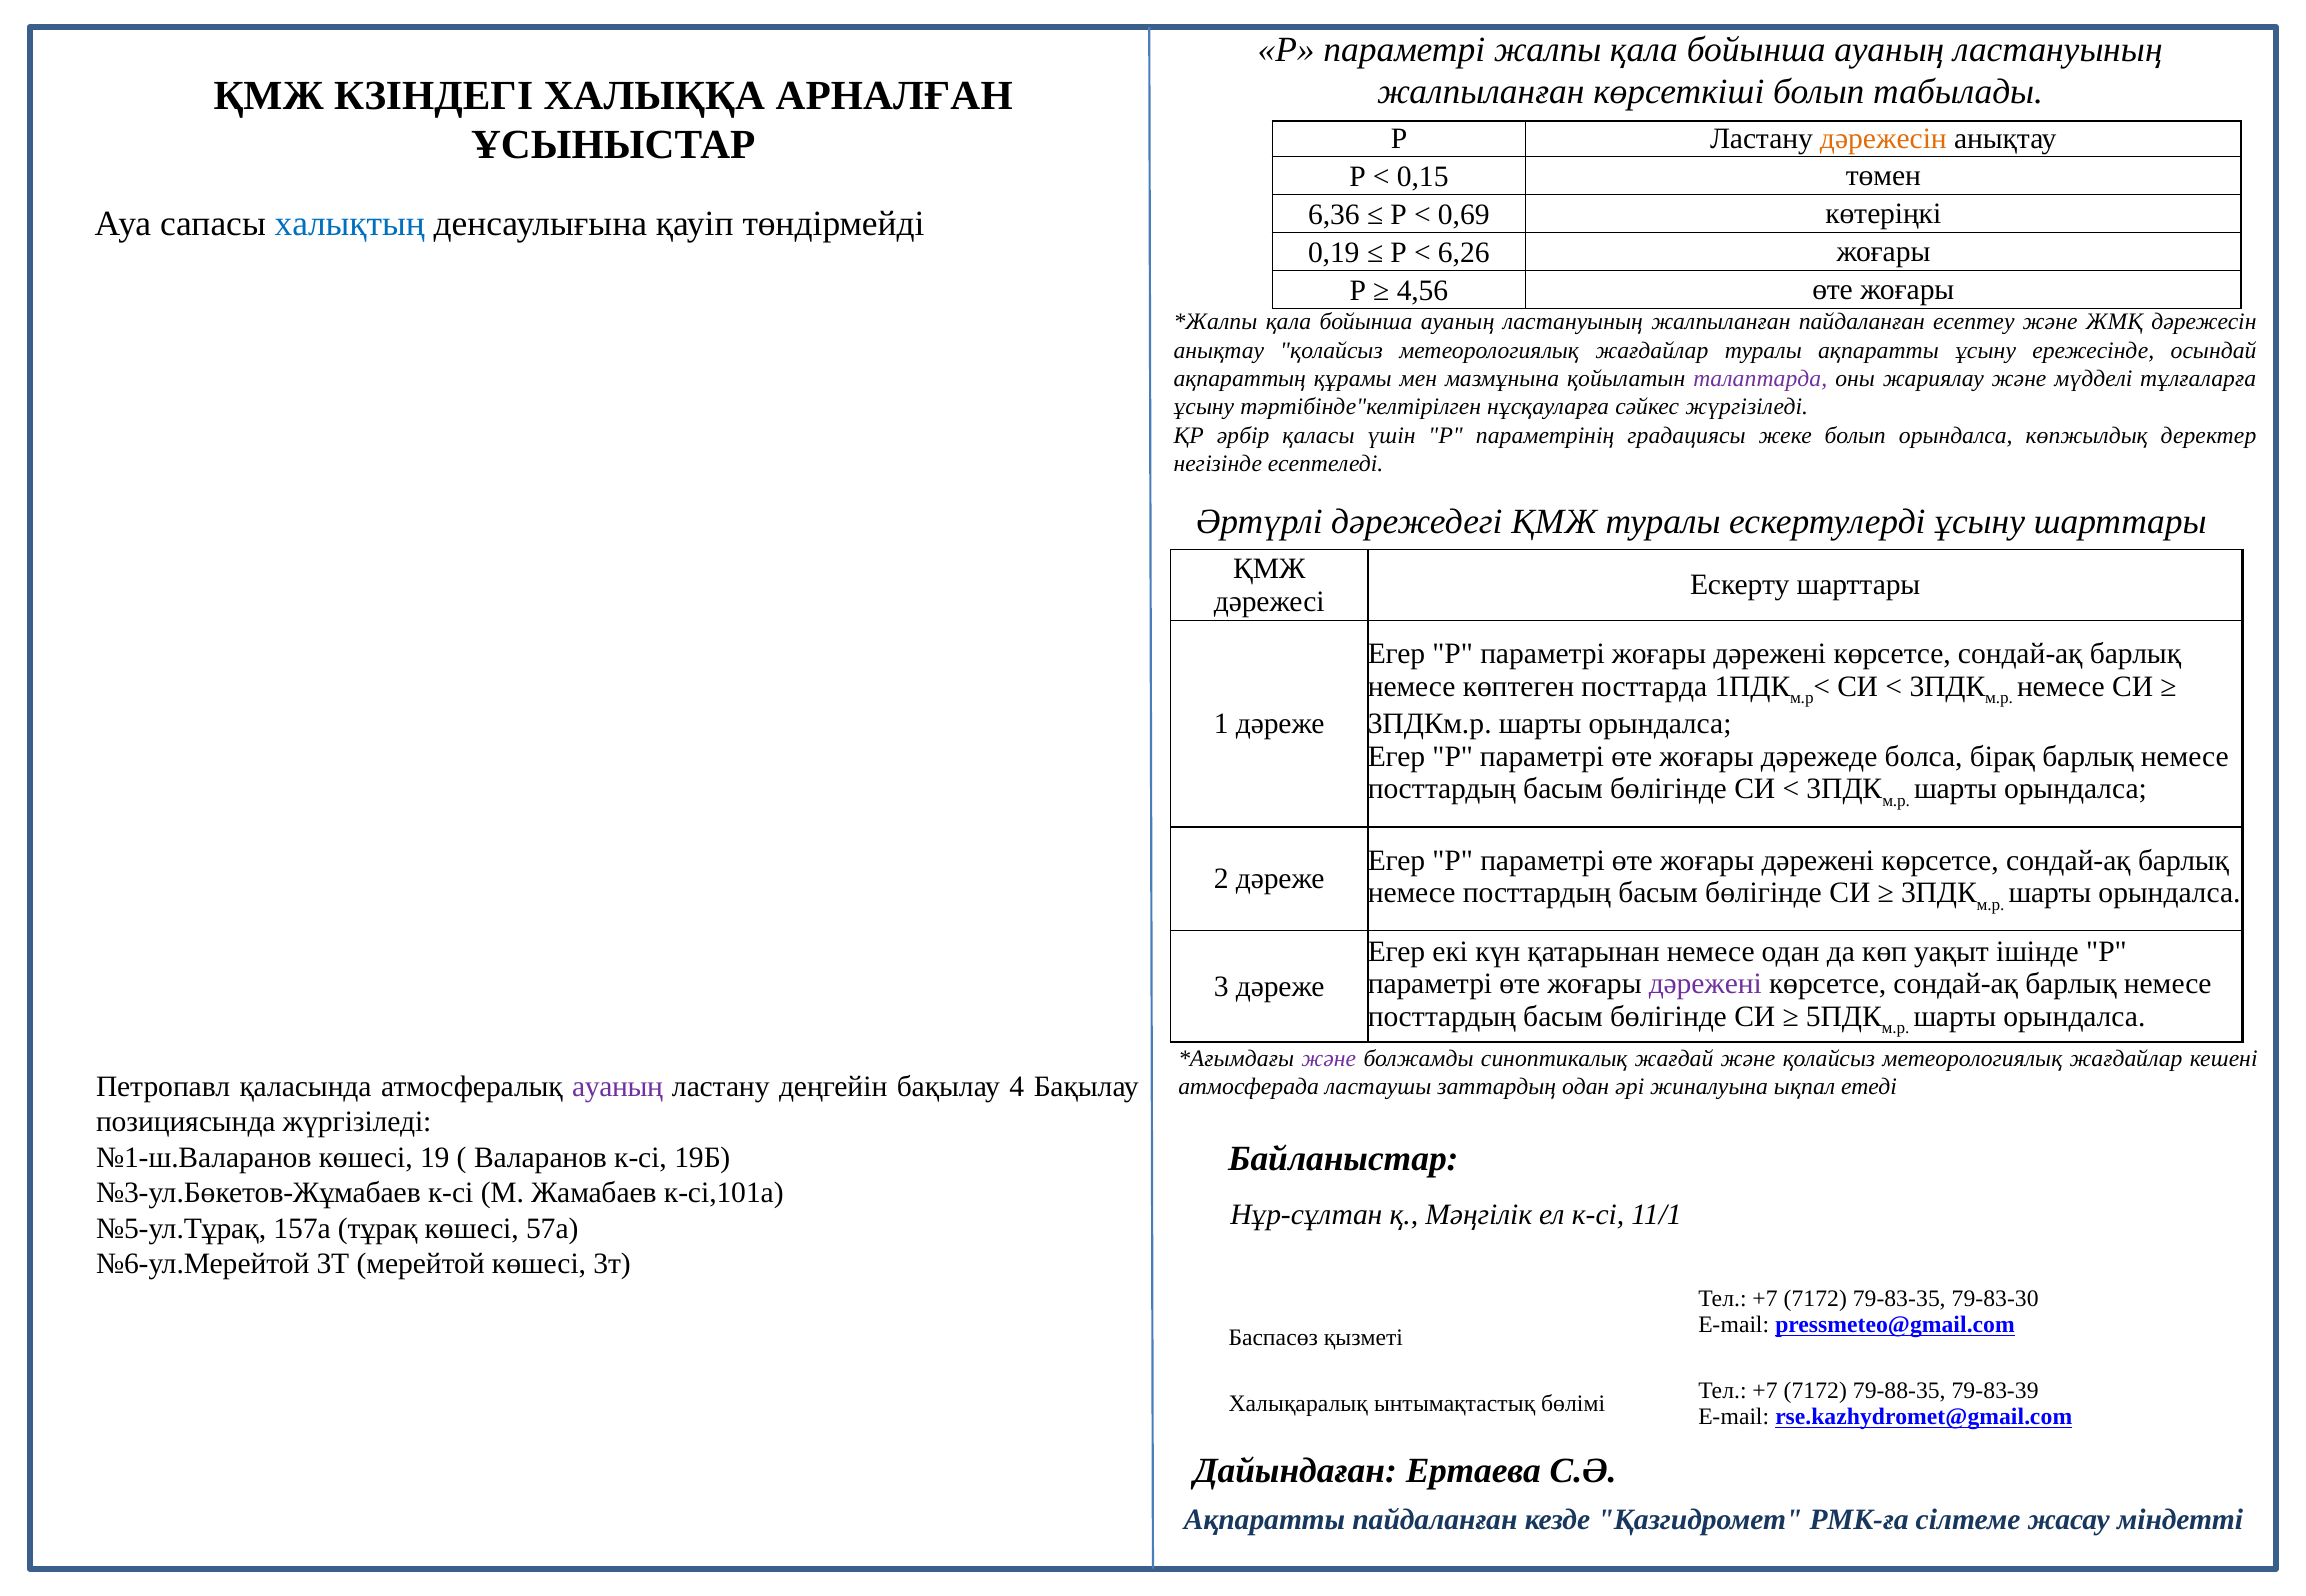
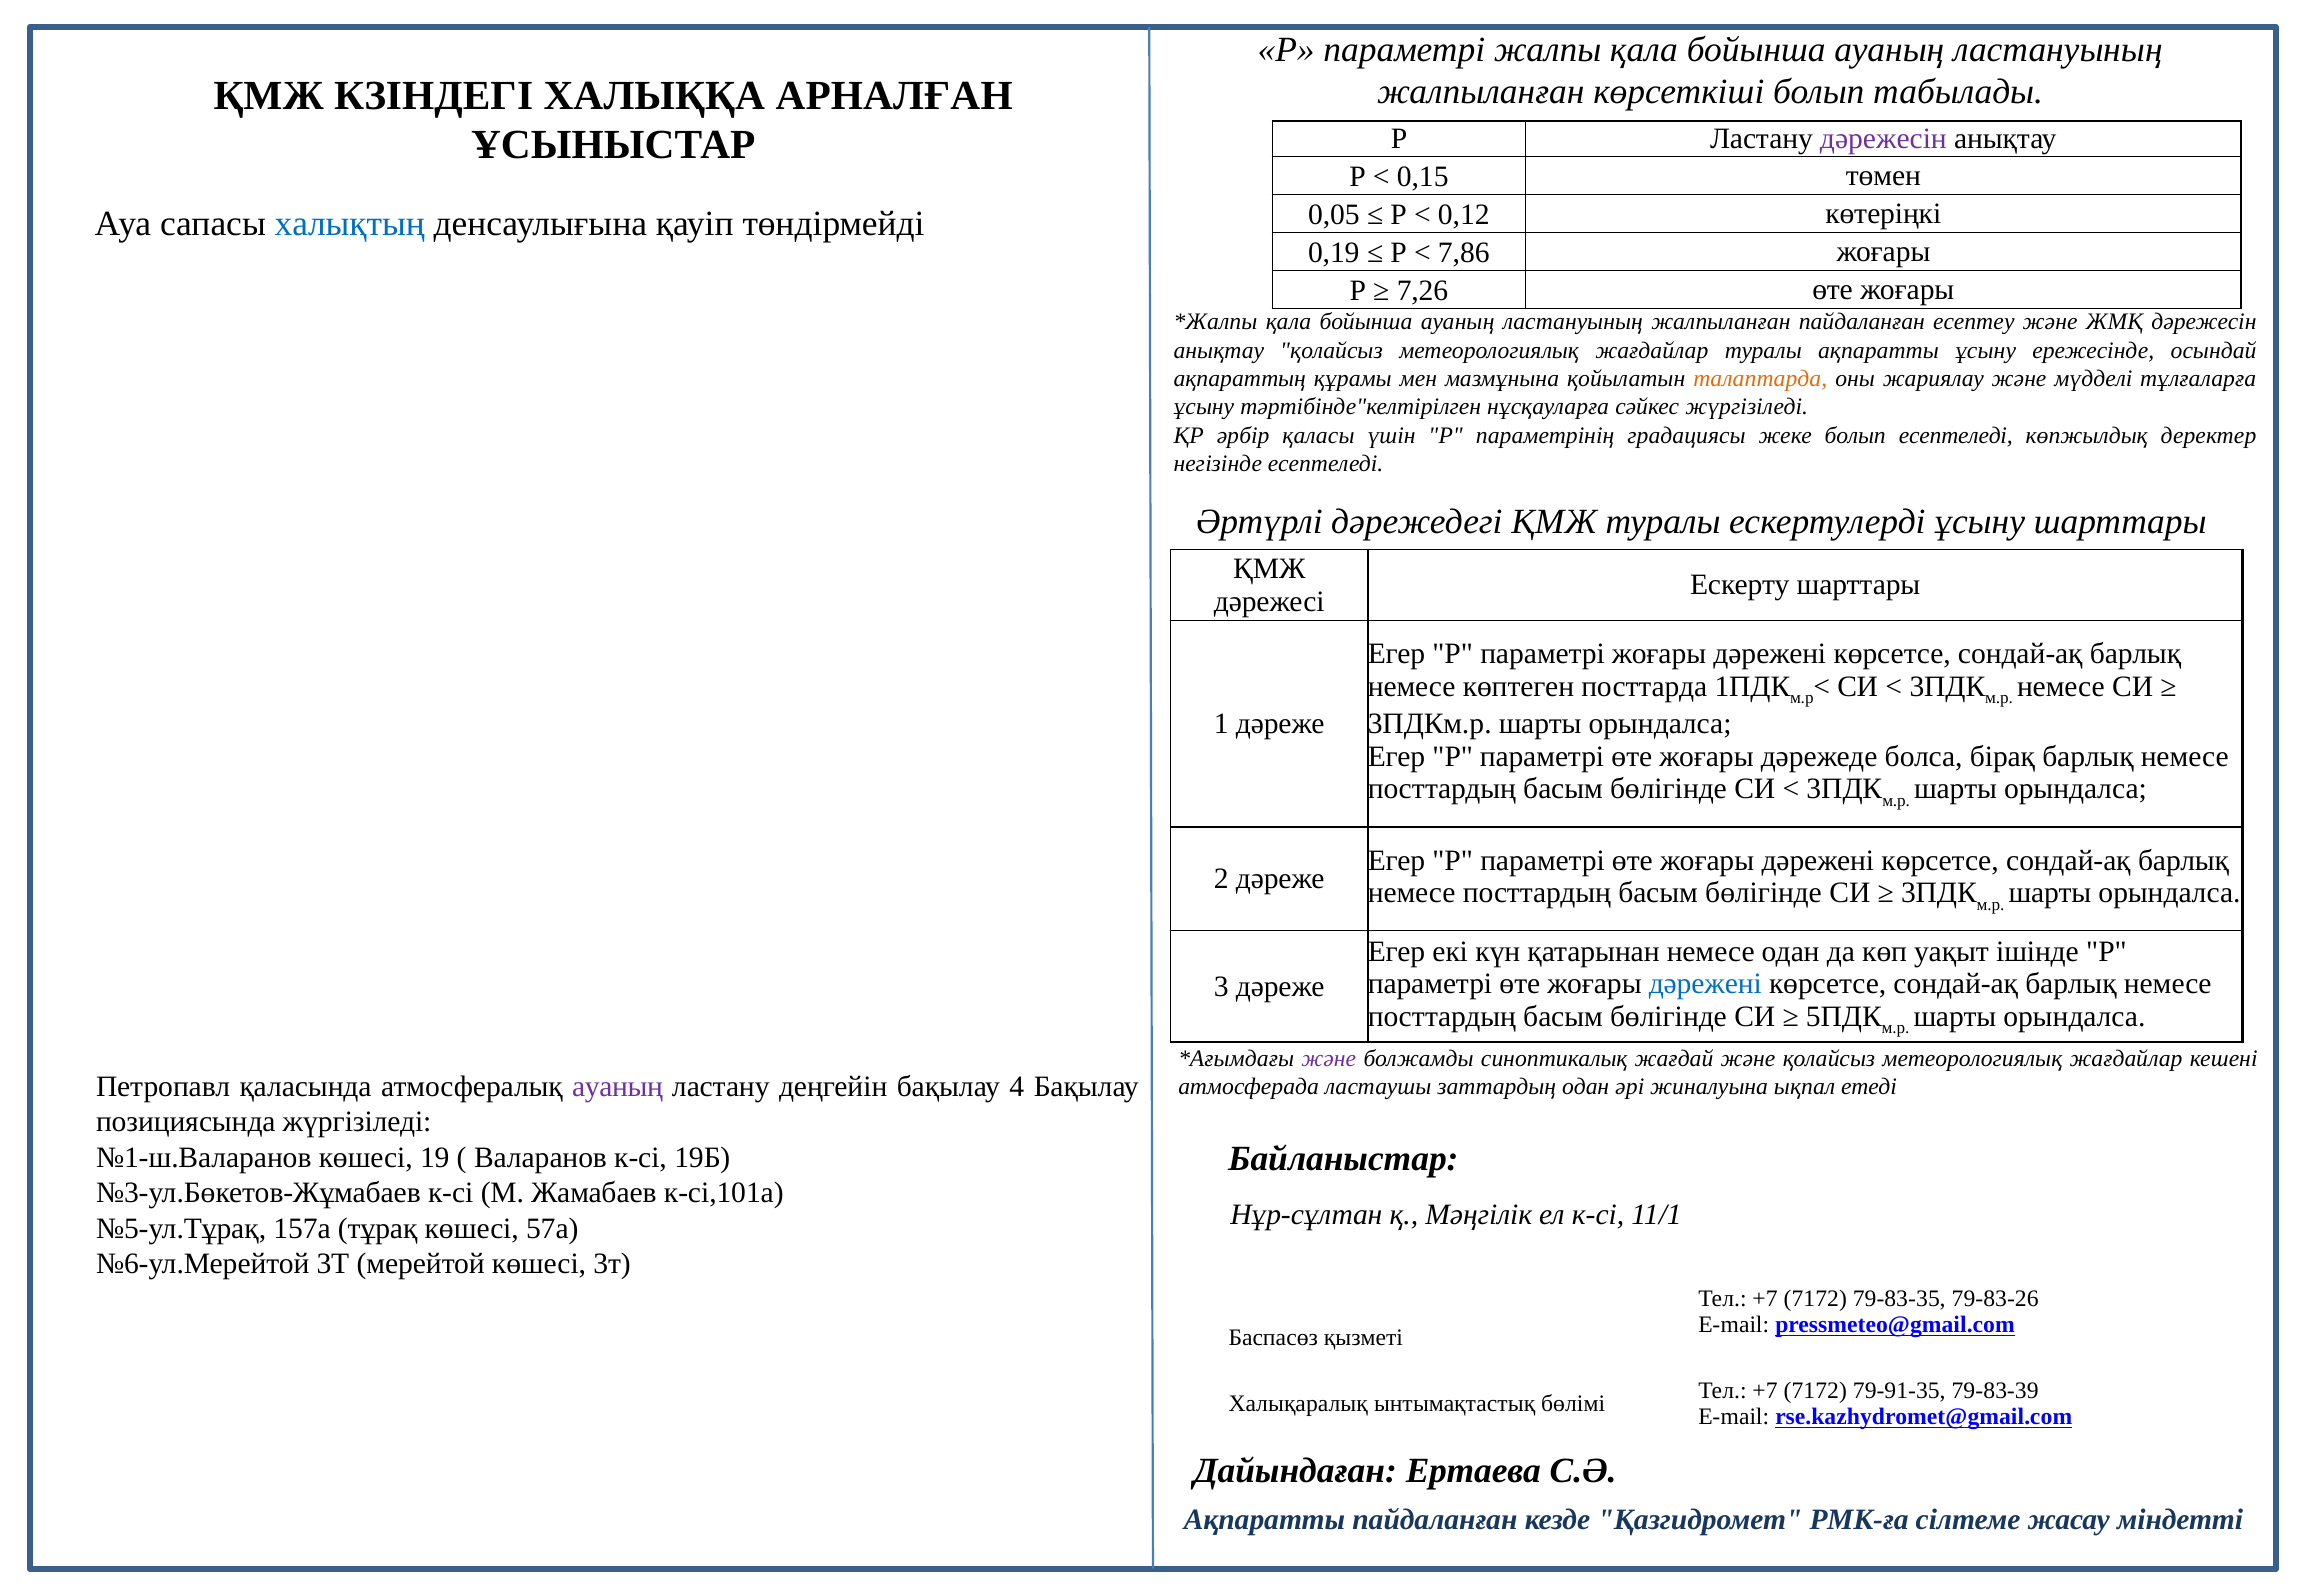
дәрежесін colour: orange -> purple (1883, 139)
6,36: 6,36 -> 0,05 (1334, 215)
0,69: 0,69 -> 0,12 (1464, 215)
6,26: 6,26 -> 7,86 (1464, 253)
4,56: 4,56 -> 7,26 (1423, 291)
талаптарда colour: purple -> orange (1760, 379)
болып орындалса: орындалса -> есептеледі (1956, 435)
дәрежені colour: purple -> blue (1705, 984)
79-83-30: 79-83-30 -> 79-83-26 (1995, 1299)
79-88-35: 79-88-35 -> 79-91-35 (1899, 1391)
